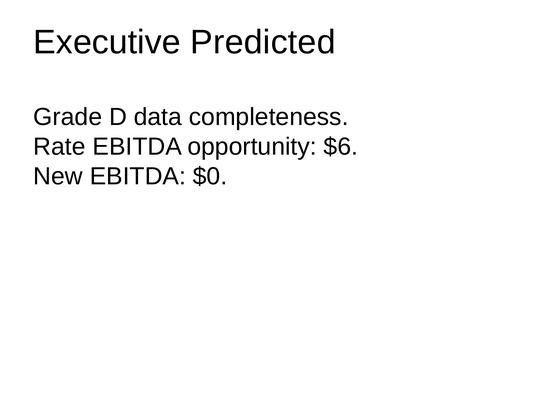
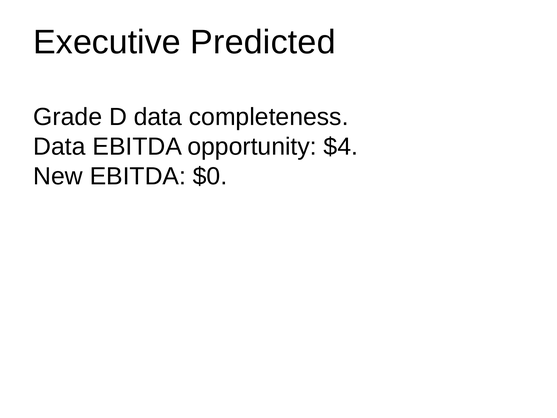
Rate: Rate -> Data (59, 147)
$6: $6 -> $4 (341, 147)
